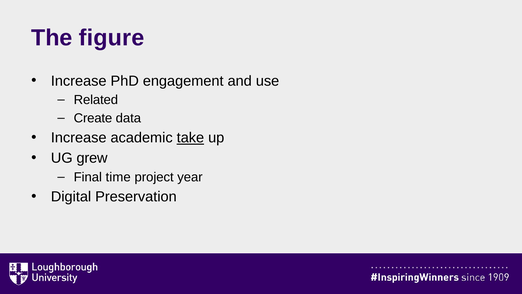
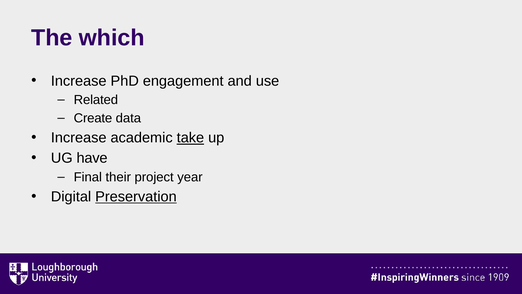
figure: figure -> which (112, 38)
grew: grew -> have (92, 158)
time: time -> their (118, 177)
Preservation underline: none -> present (136, 197)
